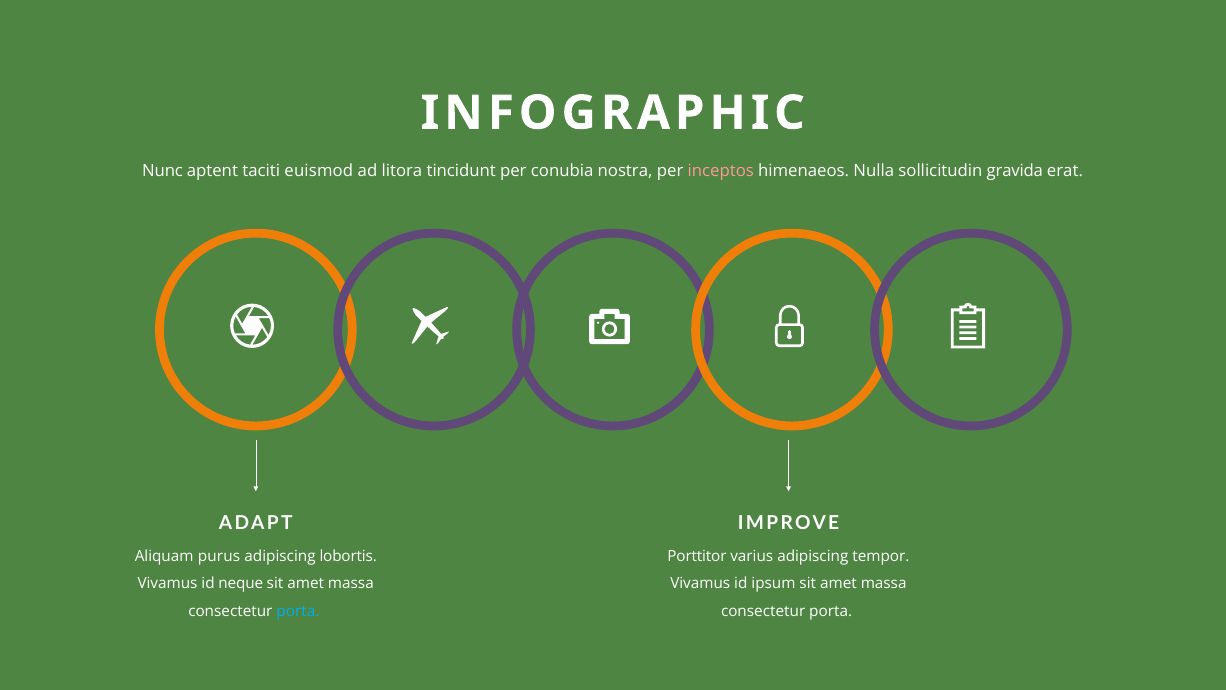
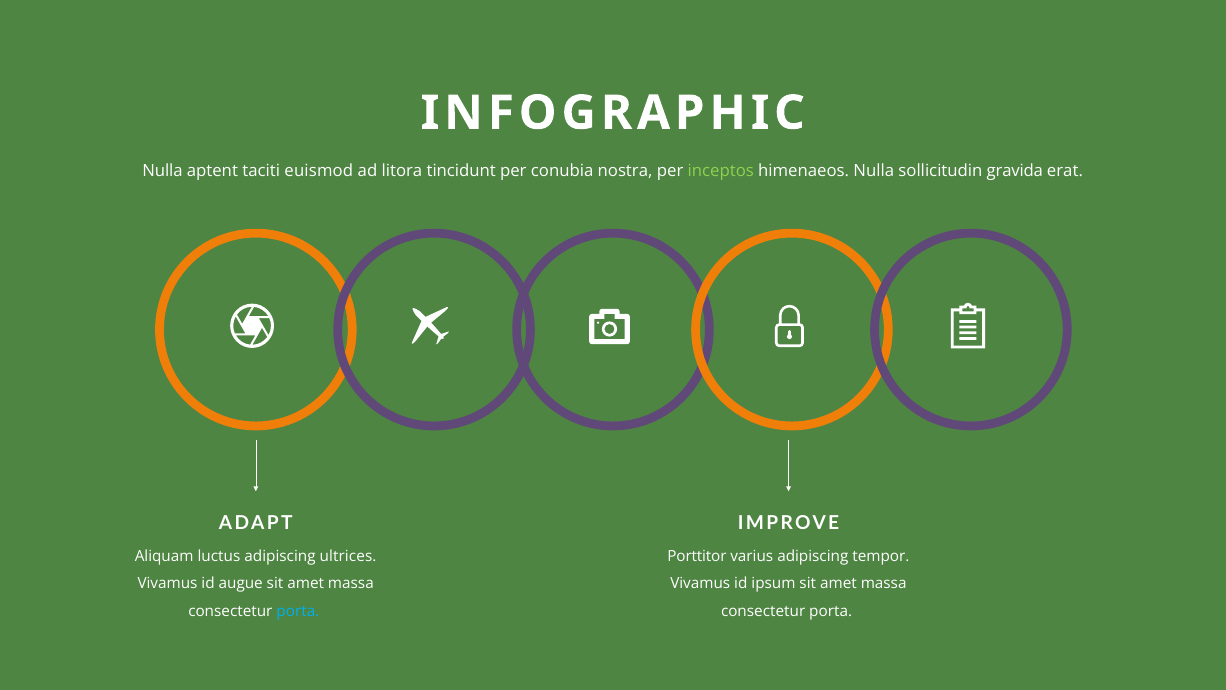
Nunc: Nunc -> Nulla (163, 170)
inceptos colour: pink -> light green (721, 170)
purus: purus -> luctus (219, 556)
lobortis: lobortis -> ultrices (348, 556)
neque: neque -> augue (241, 583)
